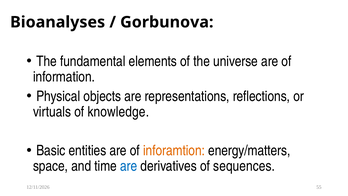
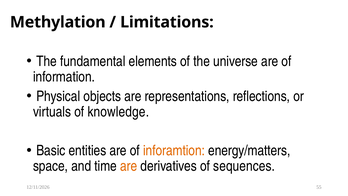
Bioanalyses: Bioanalyses -> Methylation (58, 22)
Gorbunova: Gorbunova -> Limitations (167, 22)
are colour: blue -> orange (129, 166)
